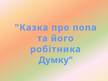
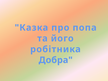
Думку: Думку -> Добра (56, 60)
